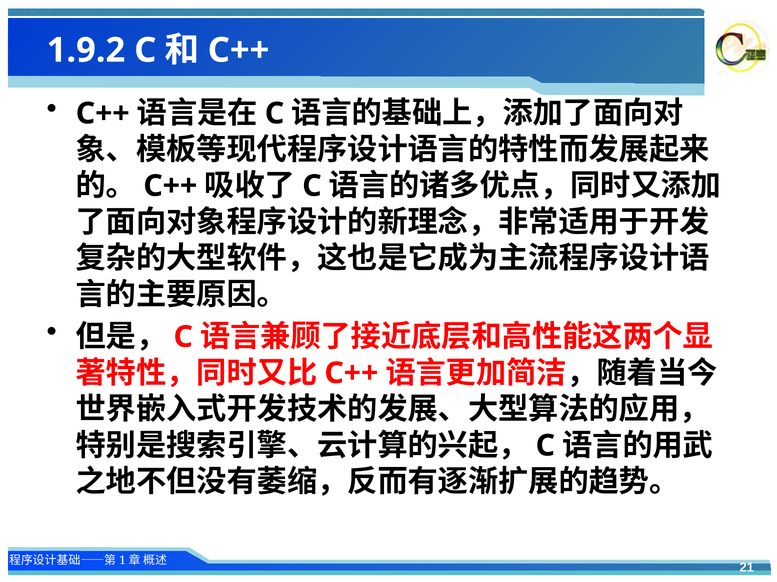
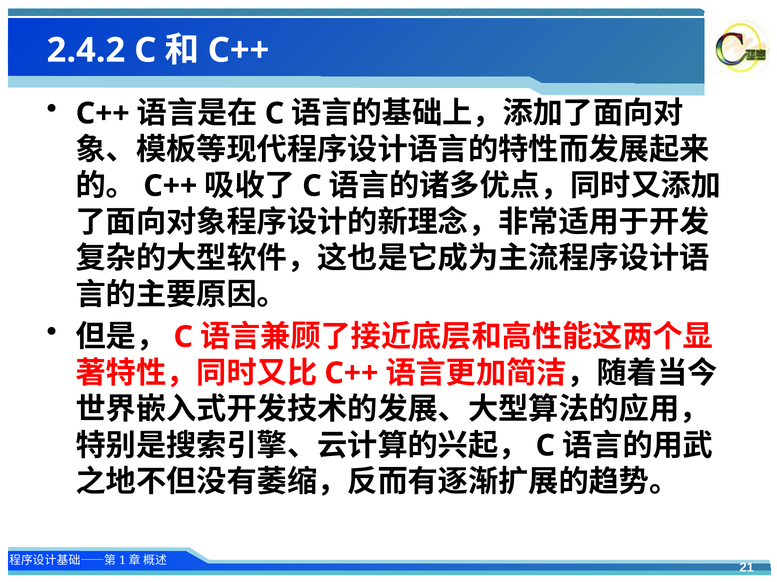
1.9.2: 1.9.2 -> 2.4.2 (86, 50)
